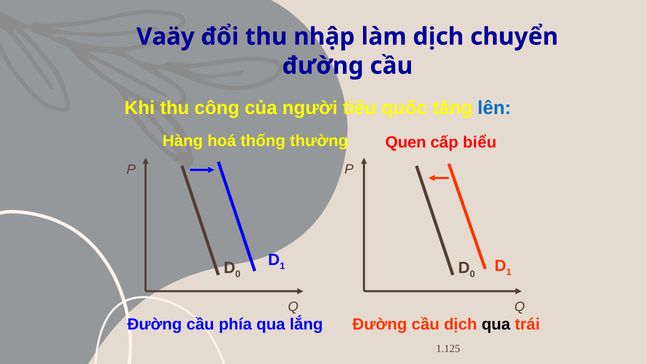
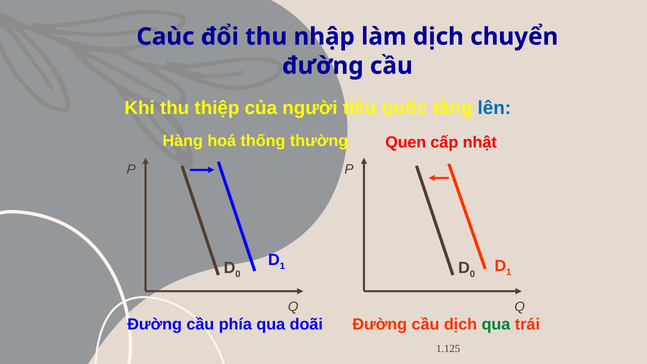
Vaäy: Vaäy -> Caùc (165, 37)
công: công -> thiệp (217, 108)
biểu: biểu -> nhật (480, 143)
lắng: lắng -> doãi (306, 325)
qua colour: black -> green (496, 325)
